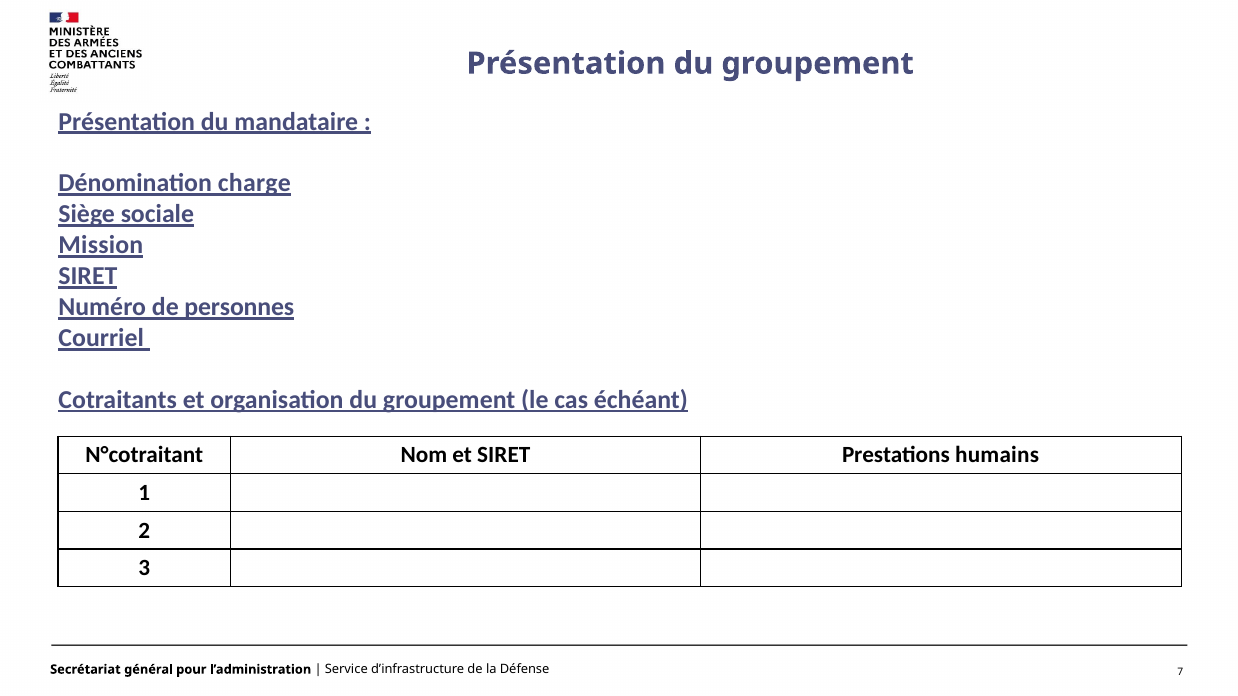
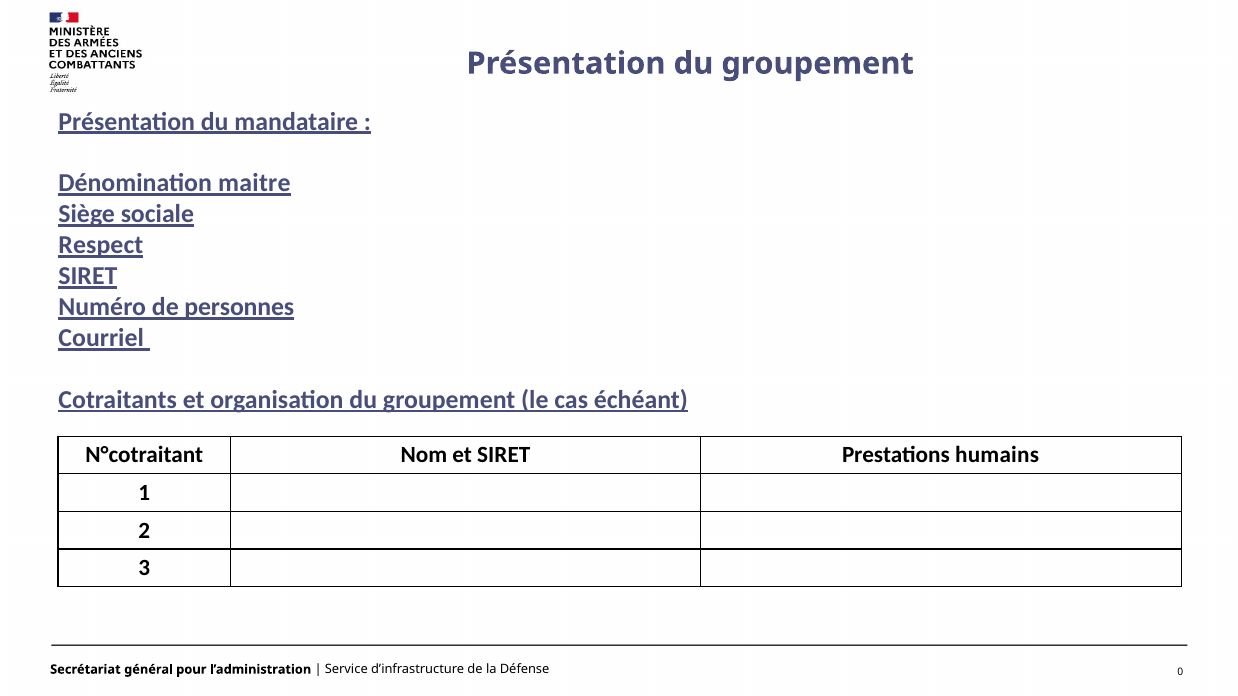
charge: charge -> maitre (254, 184)
Mission: Mission -> Respect (101, 246)
7: 7 -> 0 (1180, 672)
